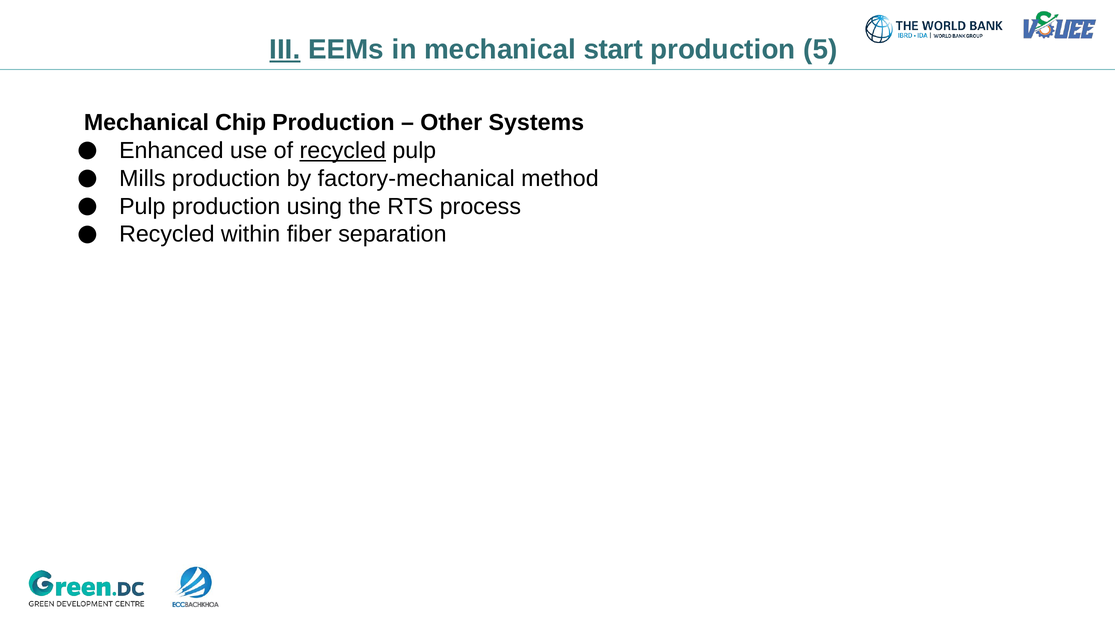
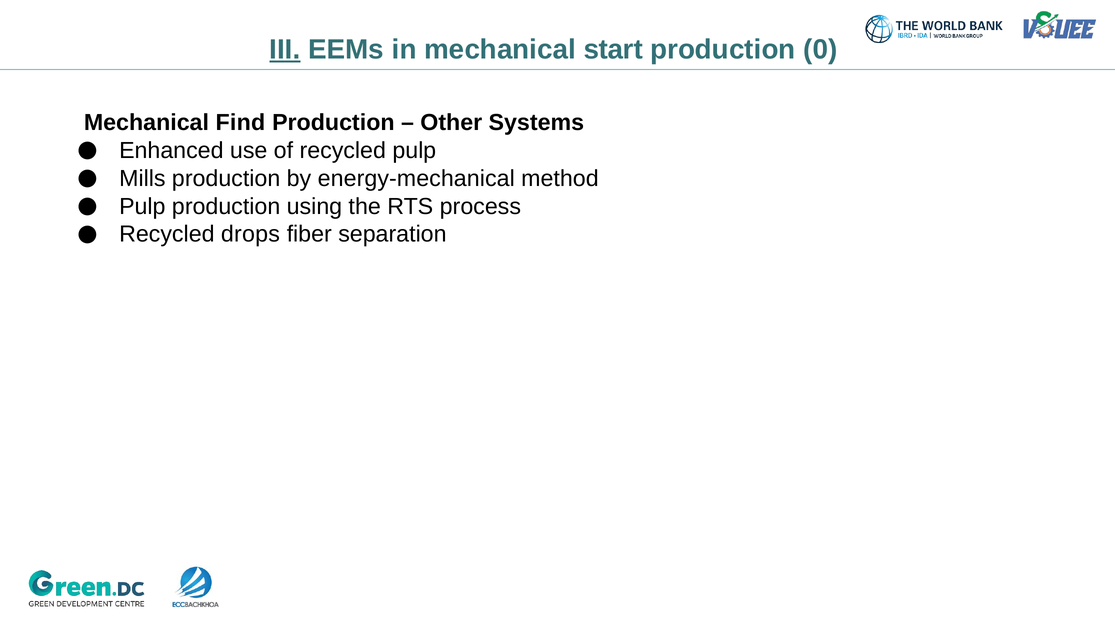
5: 5 -> 0 (820, 50)
Chip: Chip -> Find (240, 123)
recycled underline: present -> none (343, 151)
factory-mechanical: factory-mechanical -> energy-mechanical (416, 179)
within: within -> drops (250, 234)
